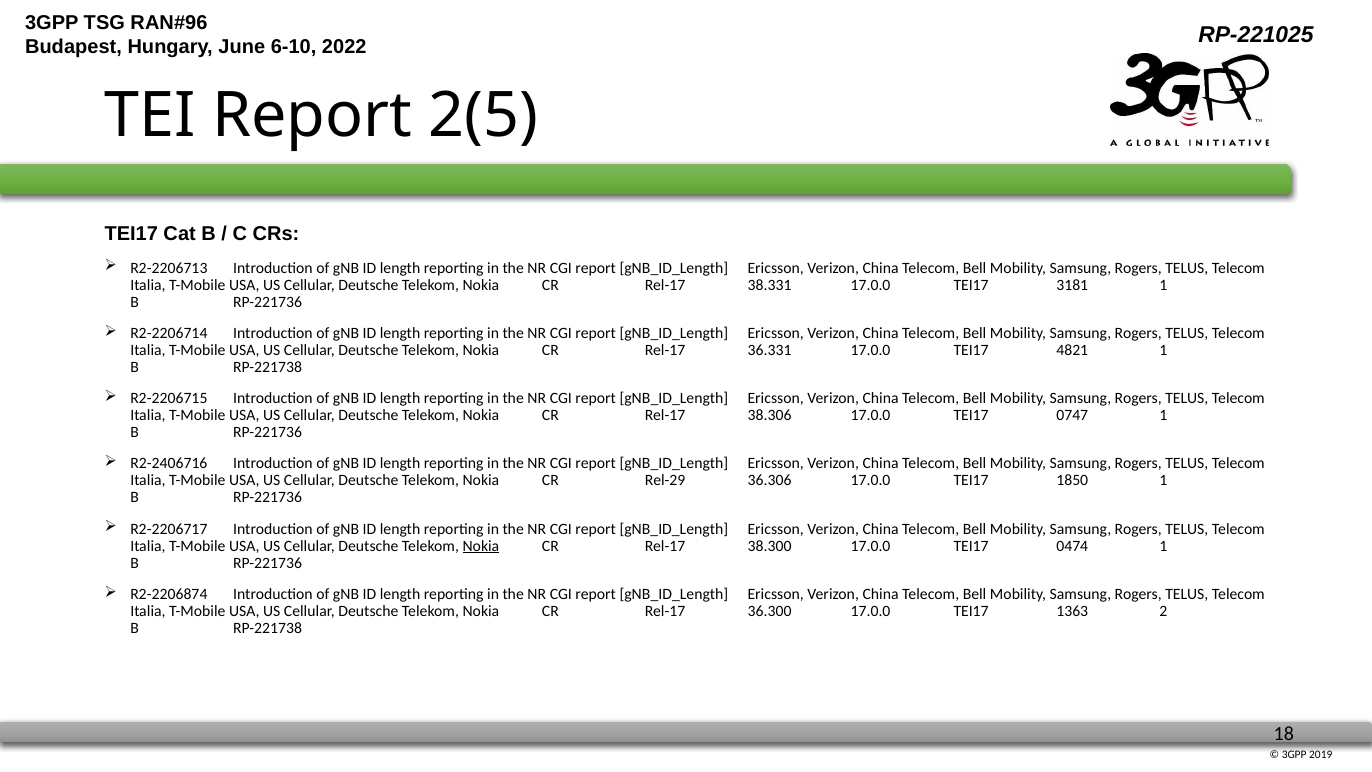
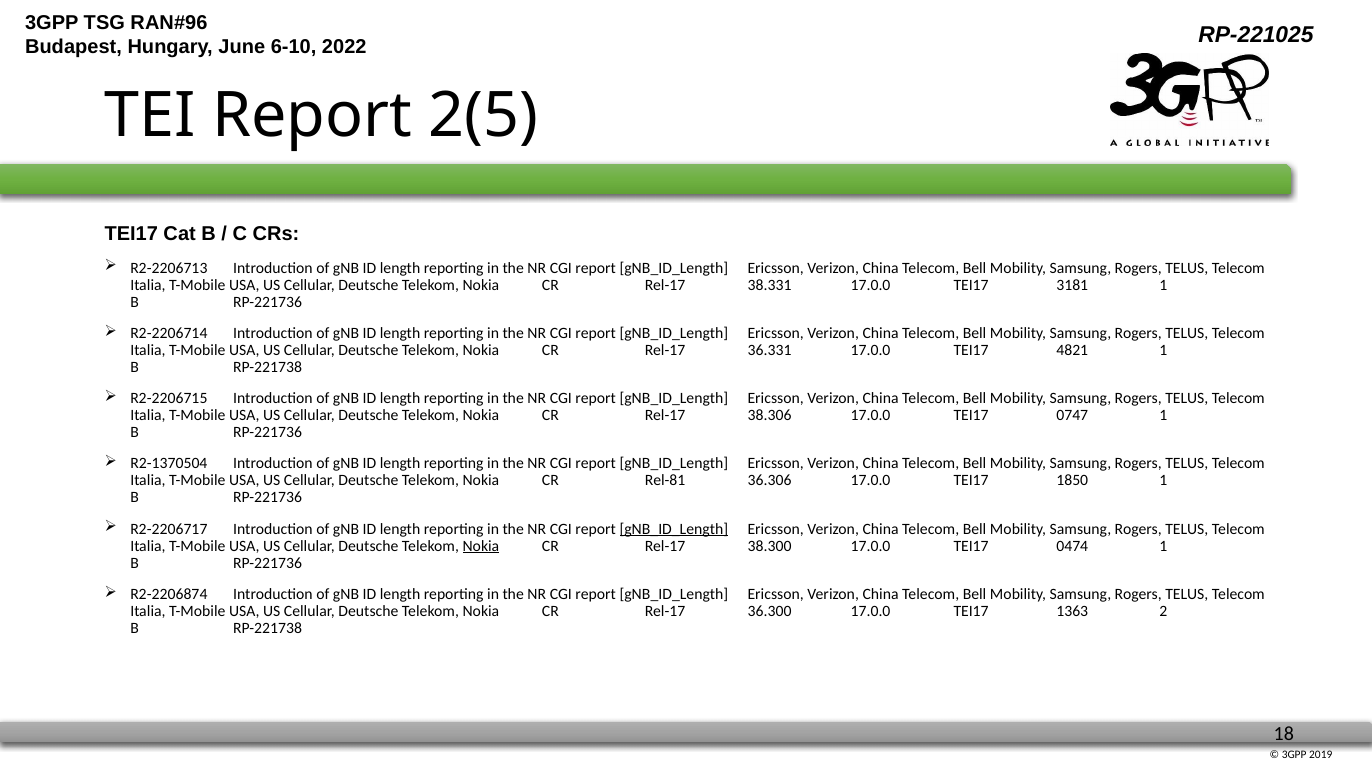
R2-2406716: R2-2406716 -> R2-1370504 (169, 463)
Rel-29: Rel-29 -> Rel-81 (665, 480)
gNB_ID_Length underline: none -> present (674, 529)
